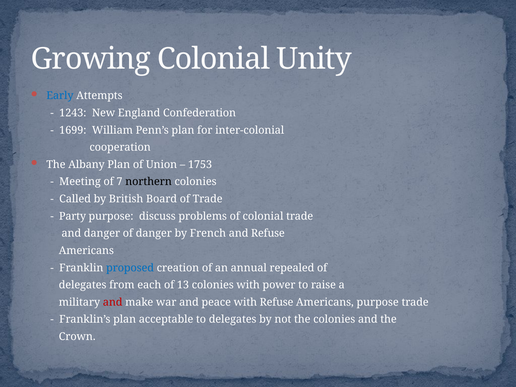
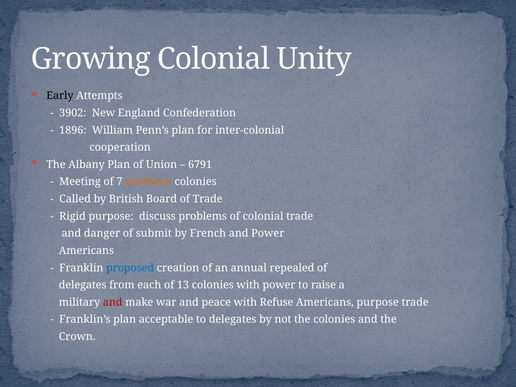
Early colour: blue -> black (60, 96)
1243: 1243 -> 3902 (73, 113)
1699: 1699 -> 1896 (73, 130)
1753: 1753 -> 6791 (200, 165)
northern colour: black -> orange (149, 182)
Party: Party -> Rigid (72, 216)
of danger: danger -> submit (154, 233)
and Refuse: Refuse -> Power (268, 233)
